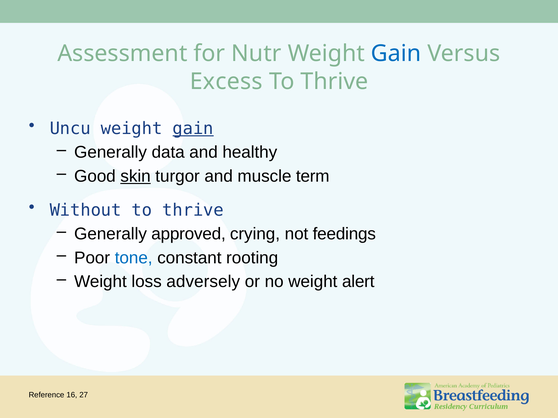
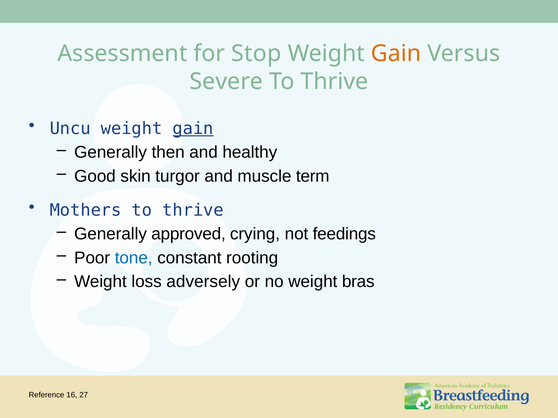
Nutr: Nutr -> Stop (256, 54)
Gain colour: blue -> orange (396, 54)
Excess: Excess -> Severe (226, 82)
data: data -> then (168, 152)
skin underline: present -> none (136, 176)
Without: Without -> Mothers (86, 210)
alert: alert -> bras (358, 282)
